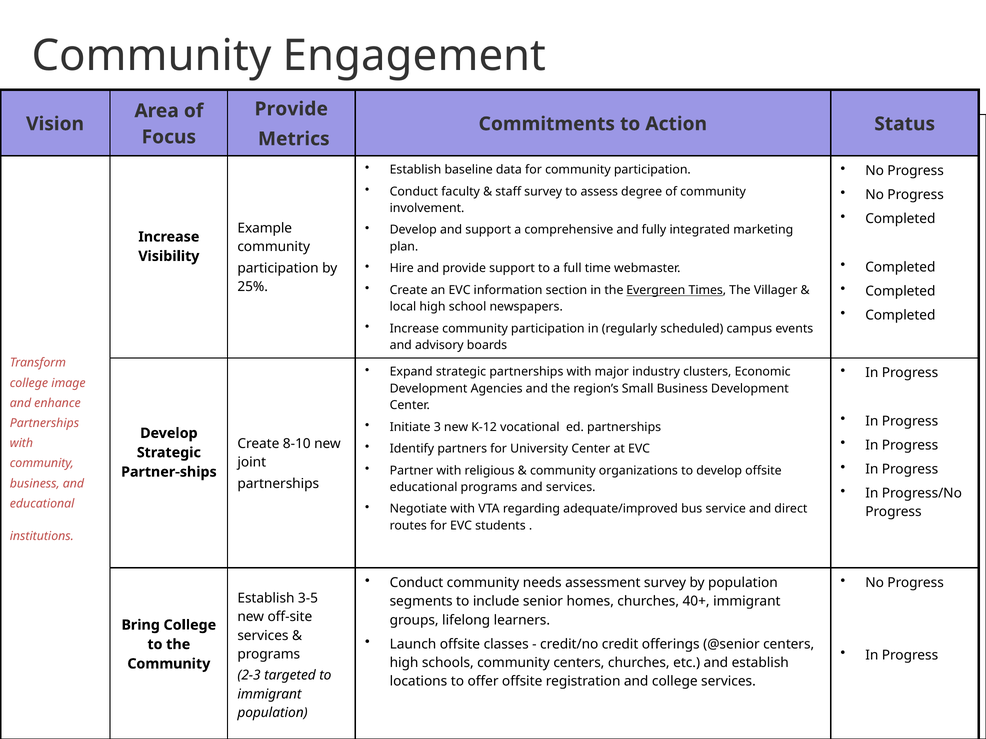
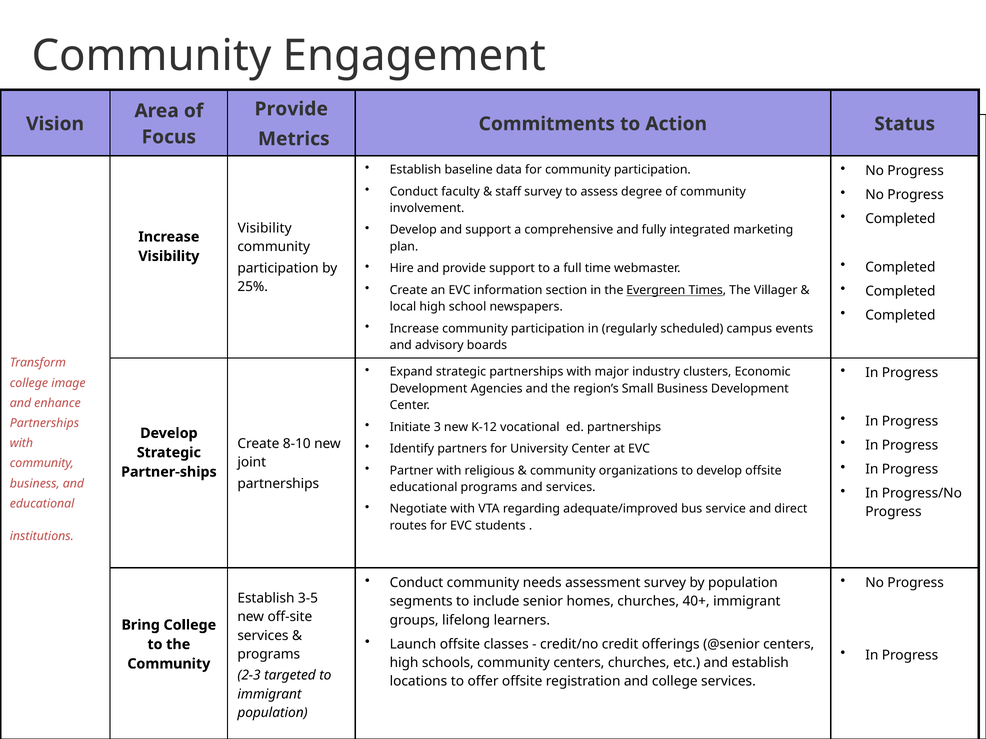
Example: Example -> Visibility (265, 229)
